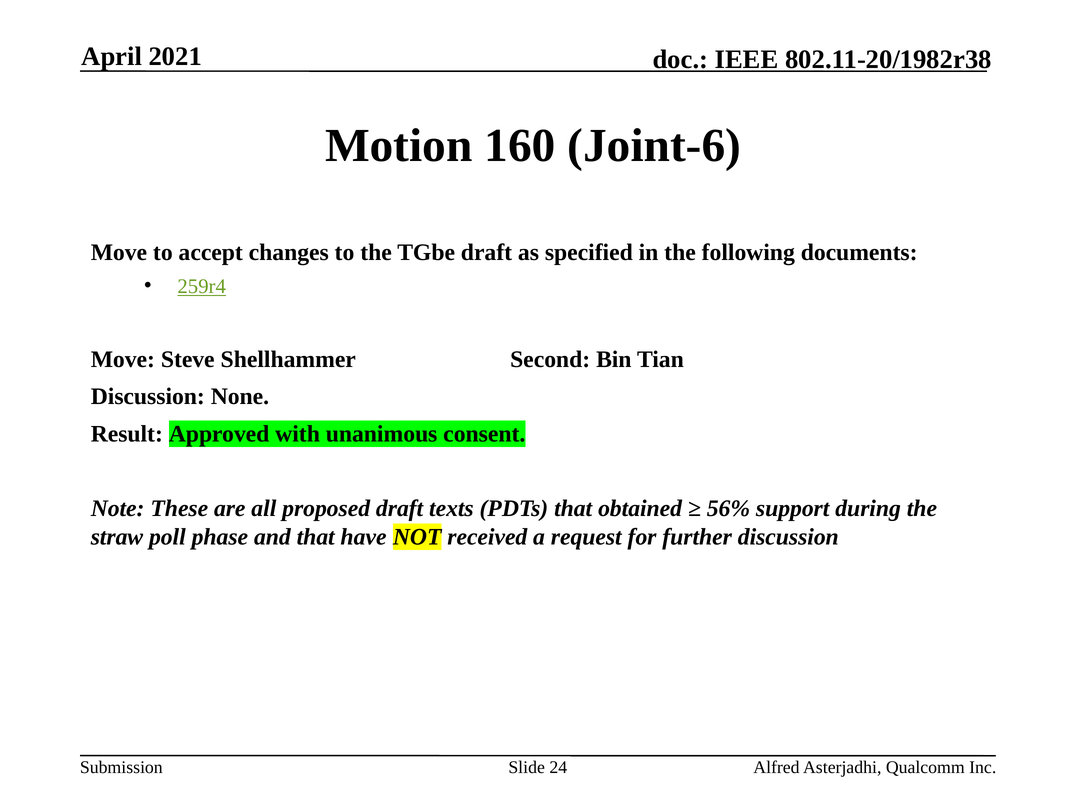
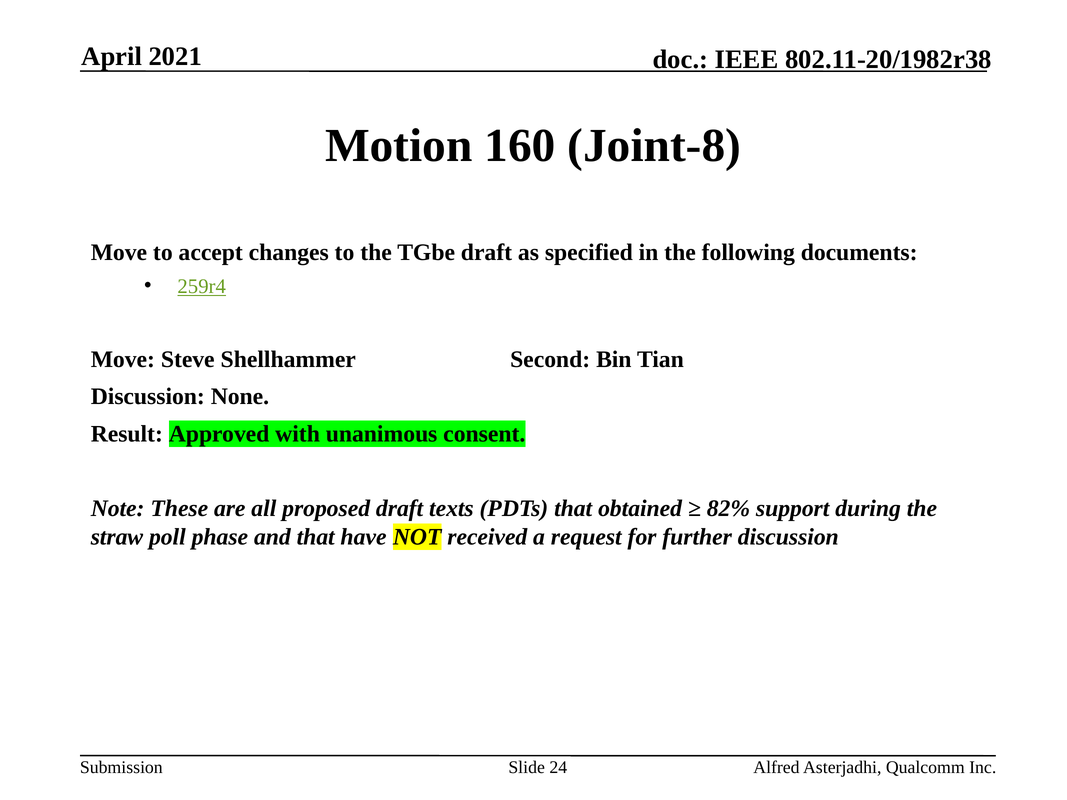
Joint-6: Joint-6 -> Joint-8 (654, 145)
56%: 56% -> 82% (728, 509)
